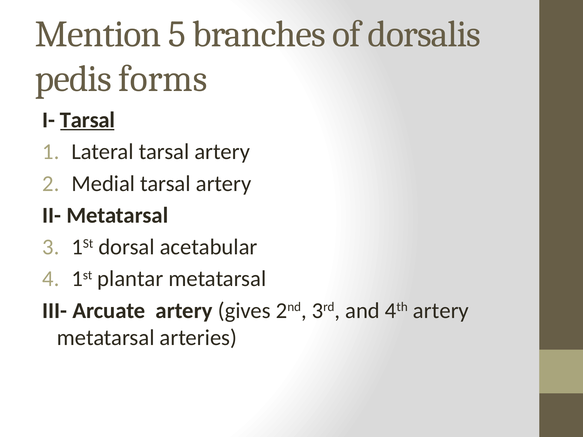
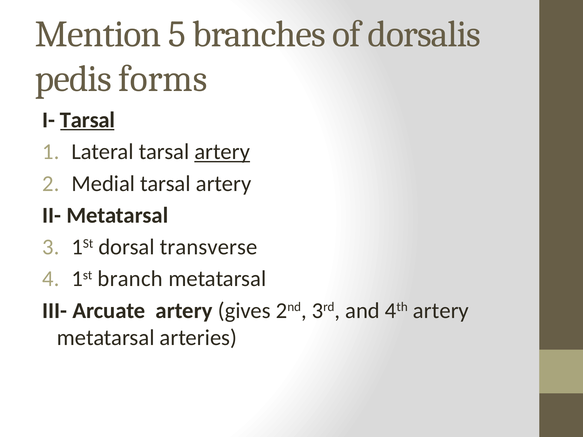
artery underline: none -> present (222, 152)
acetabular: acetabular -> transverse (209, 247)
plantar: plantar -> branch (130, 279)
